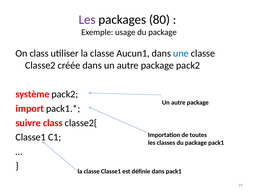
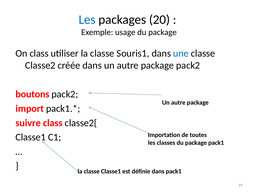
Les colour: purple -> blue (87, 20)
80: 80 -> 20 (159, 20)
Aucun1: Aucun1 -> Souris1 (133, 53)
système: système -> boutons (32, 94)
